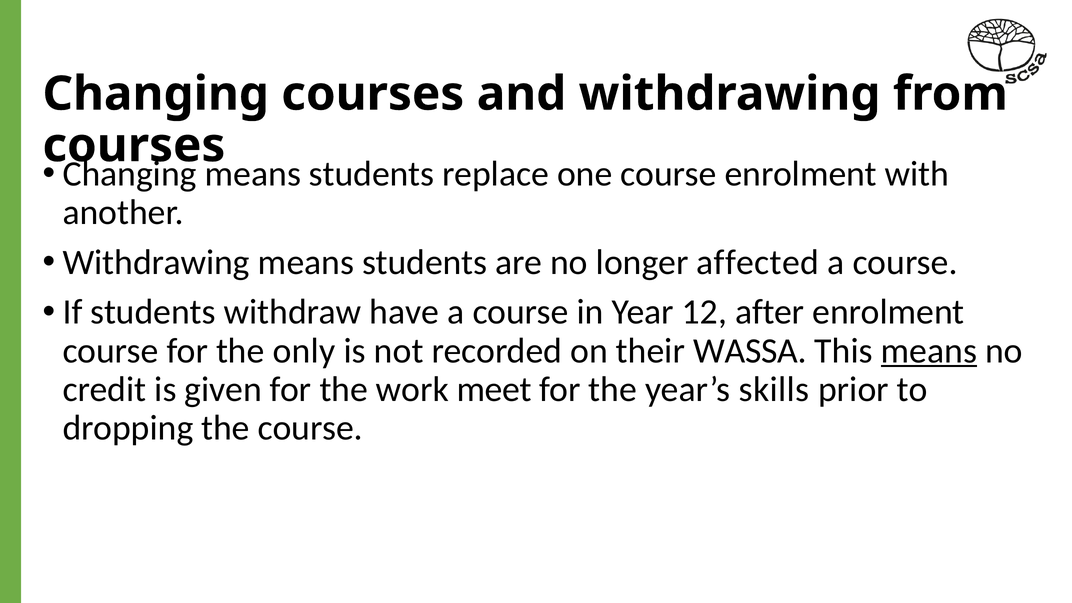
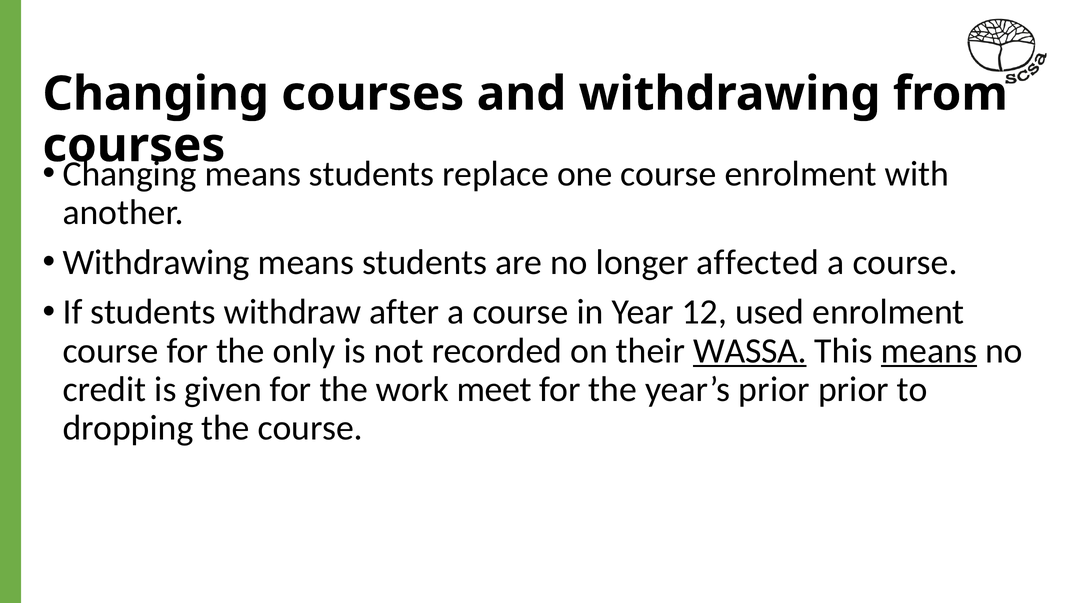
have: have -> after (404, 312)
after: after -> used (770, 312)
WASSA underline: none -> present (750, 351)
year’s skills: skills -> prior (774, 389)
